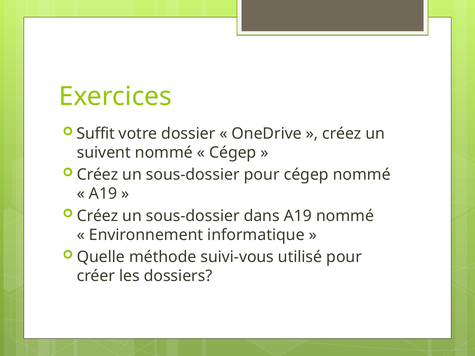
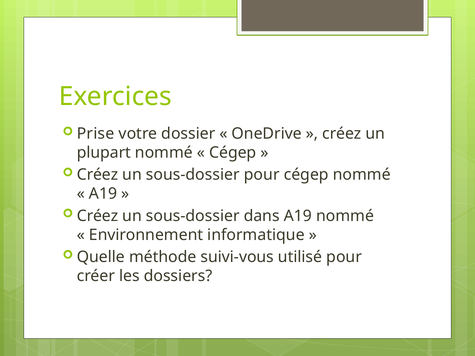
Suffit: Suffit -> Prise (96, 134)
suivent: suivent -> plupart (104, 153)
